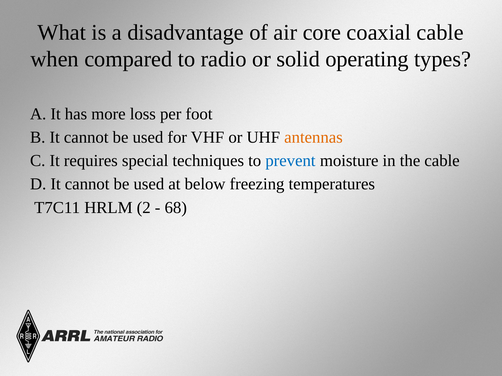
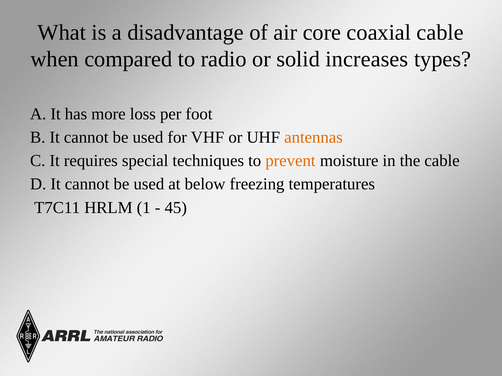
operating: operating -> increases (367, 59)
prevent colour: blue -> orange (290, 161)
2: 2 -> 1 (144, 208)
68: 68 -> 45 (176, 208)
